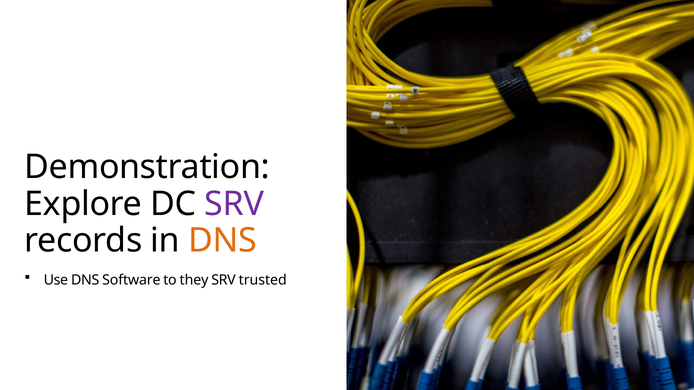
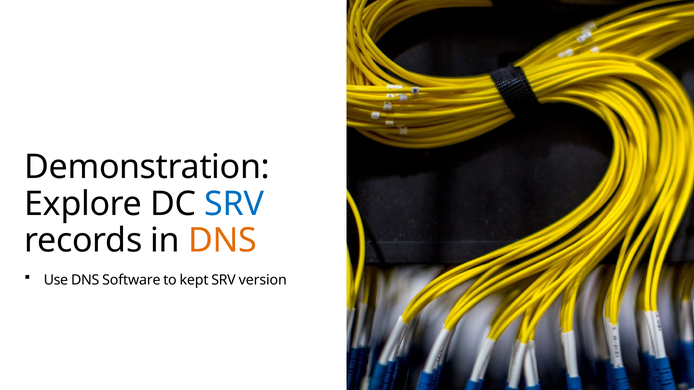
SRV colour: purple -> blue (234, 204)
they: they -> kept (194, 280)
trusted: trusted -> version (263, 280)
